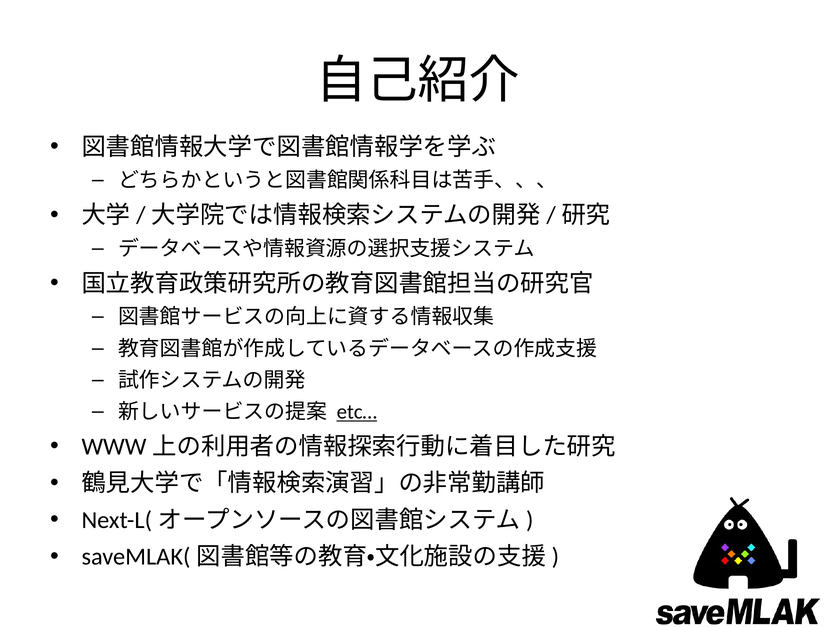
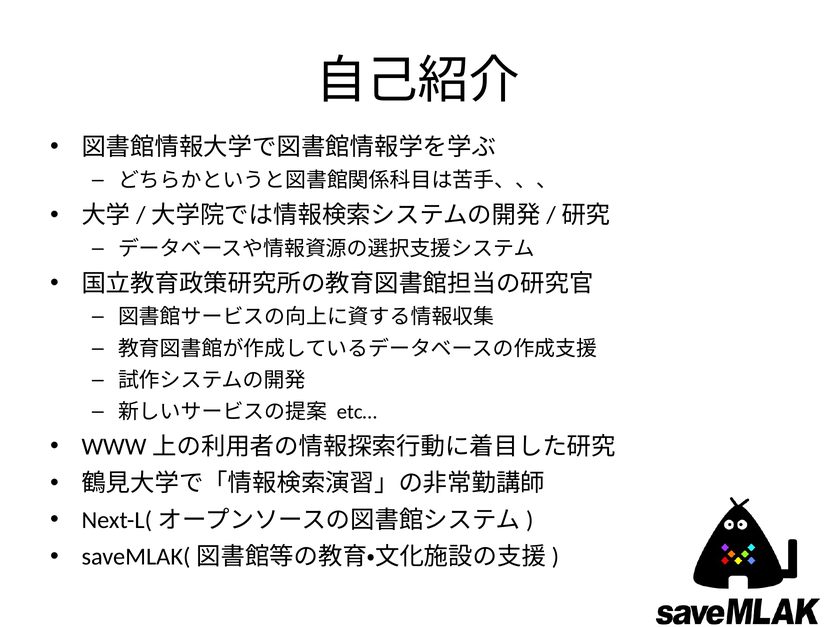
etc… underline: present -> none (357, 412)
